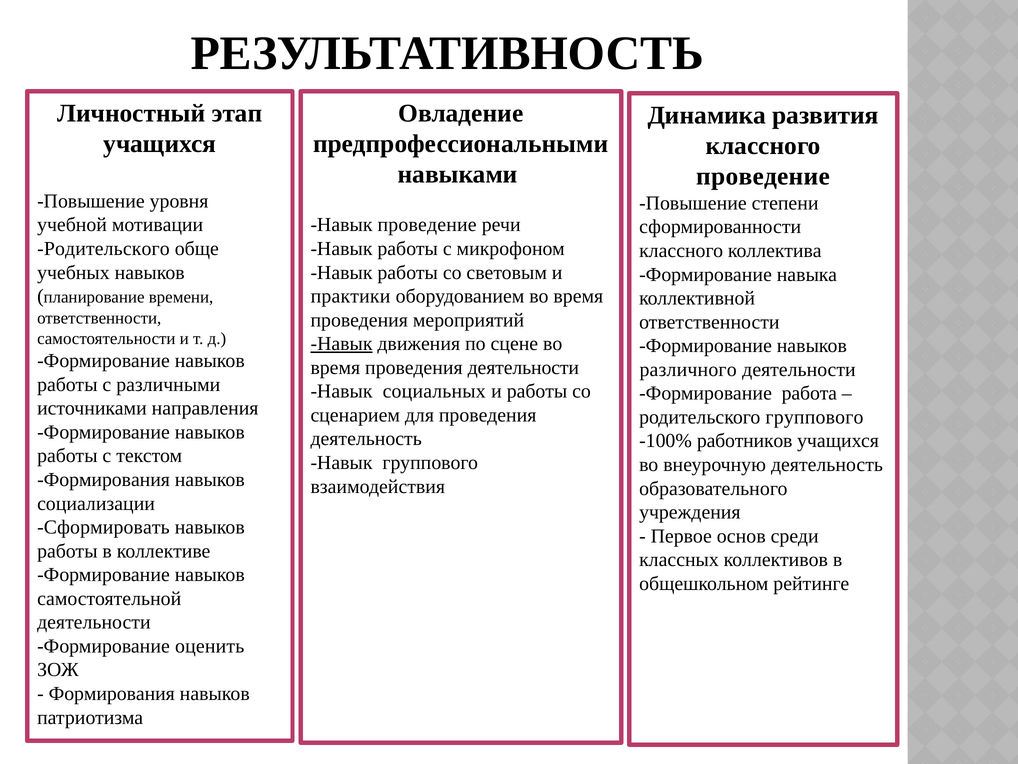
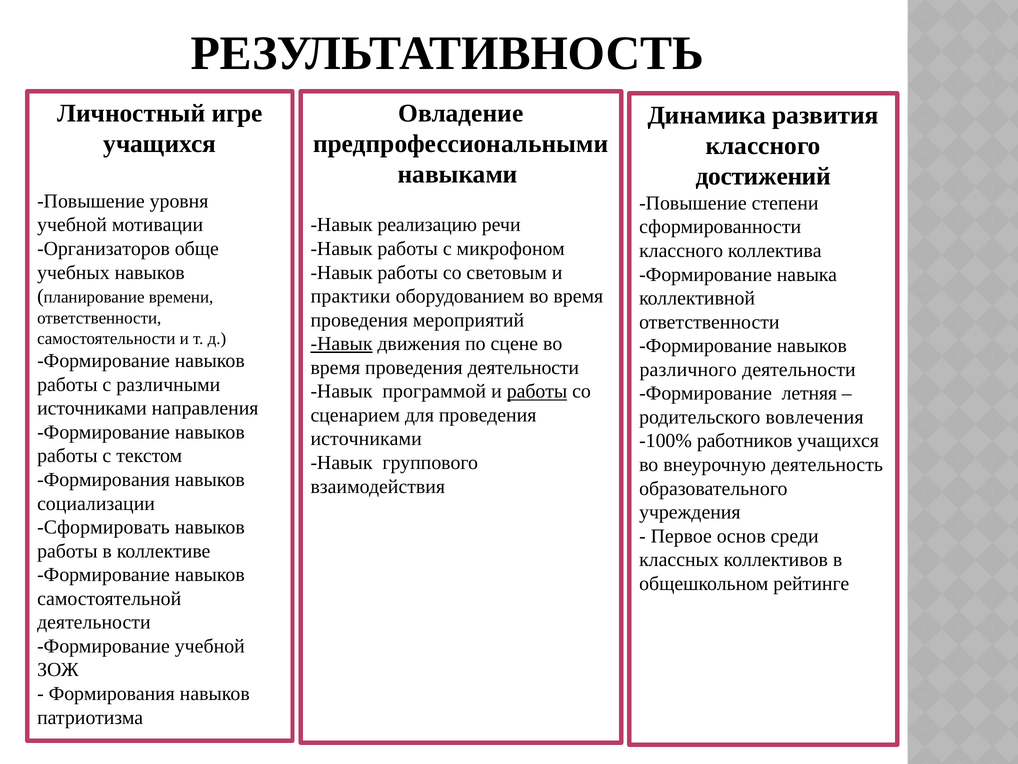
этап: этап -> игре (237, 113)
проведение: проведение -> достижений (763, 176)
Навык проведение: проведение -> реализацию (427, 225)
Родительского: Родительского -> Организаторов (104, 249)
социальных: социальных -> программой (434, 391)
работы underline: none -> present (537, 391)
работа: работа -> летняя (809, 393)
родительского группового: группового -> вовлечения (815, 417)
деятельность: деятельность -> источниками (366, 439)
Формирование оценить: оценить -> учебной (210, 646)
